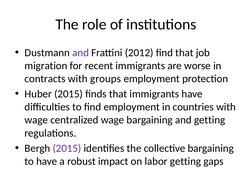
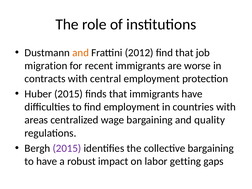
and colour: purple -> orange (81, 53)
groups: groups -> central (106, 79)
wage: wage -> areas (36, 120)
and getting: getting -> quality (210, 120)
